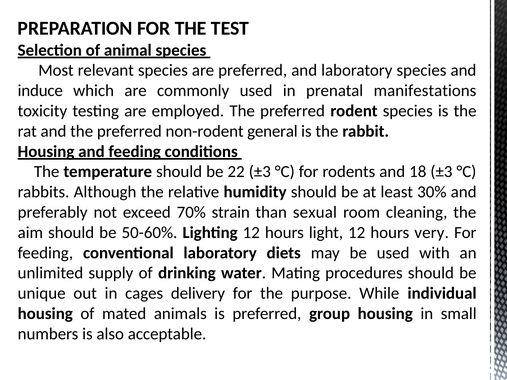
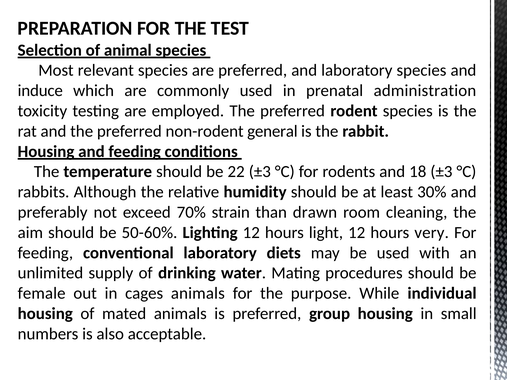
manifestations: manifestations -> administration (425, 91)
sexual: sexual -> drawn (315, 212)
unique: unique -> female (42, 294)
cages delivery: delivery -> animals (198, 294)
